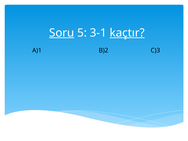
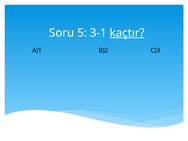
Soru underline: present -> none (62, 33)
